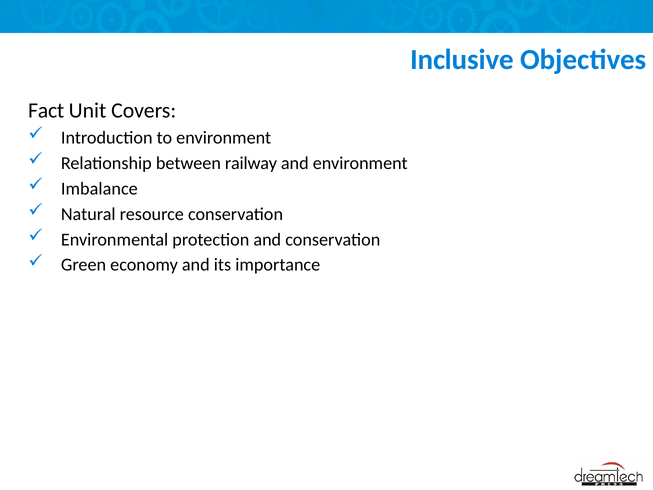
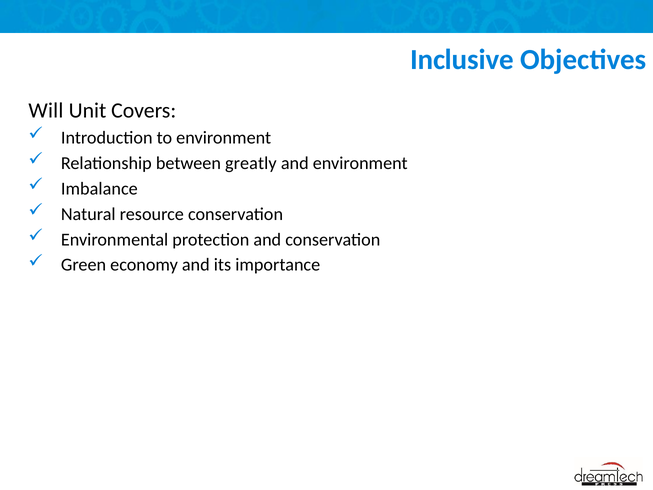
Fact: Fact -> Will (46, 110)
railway: railway -> greatly (251, 163)
